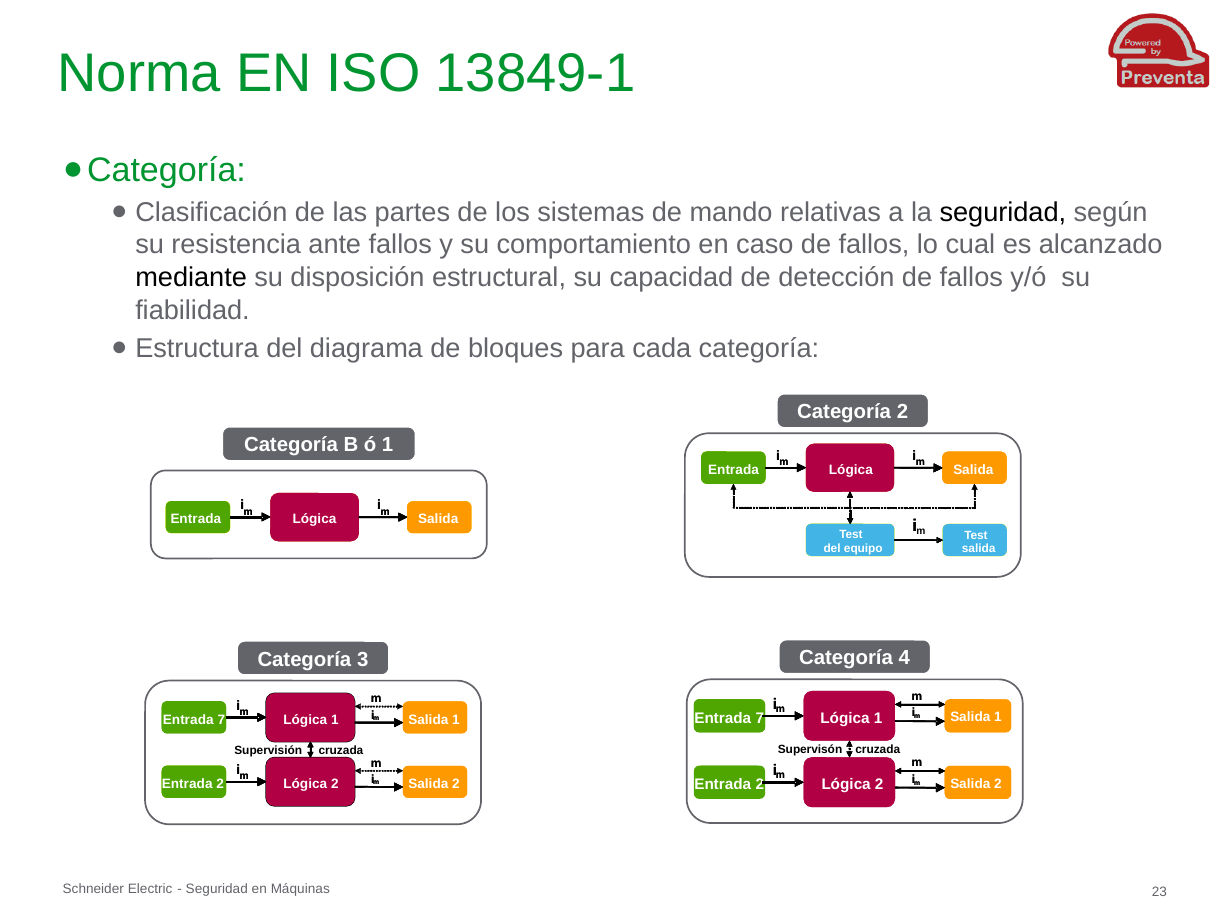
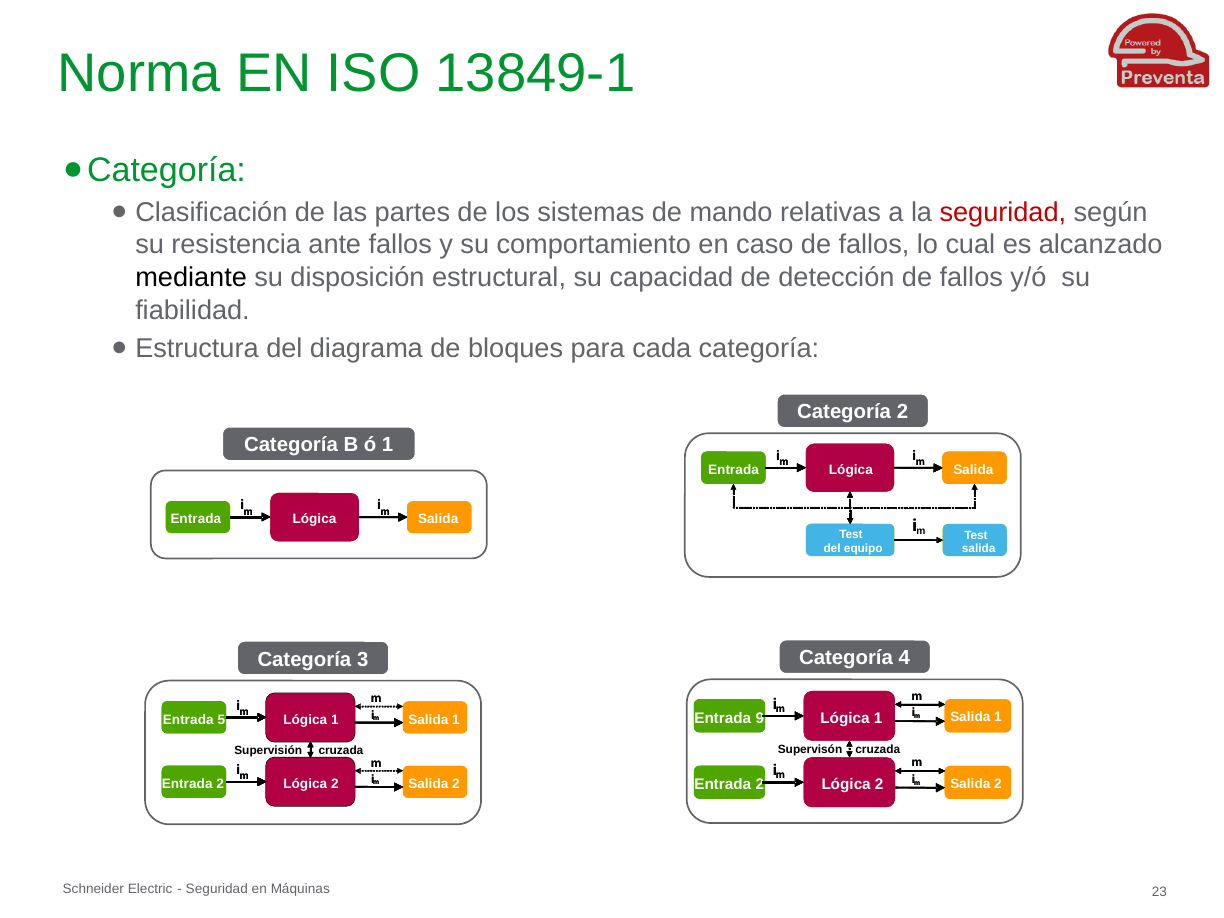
seguridad colour: black -> red (1003, 212)
7: 7 -> 9 (760, 718)
7: 7 -> 5 (221, 720)
